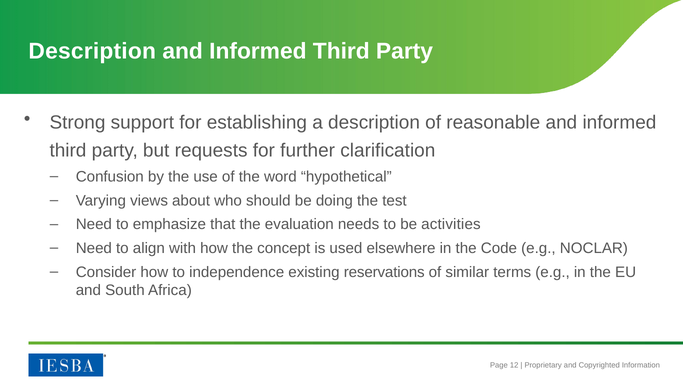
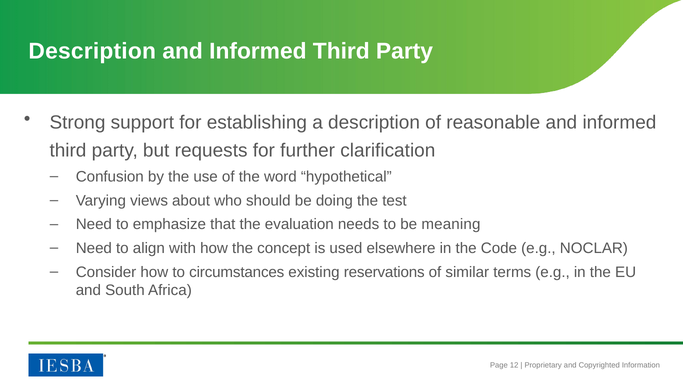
activities: activities -> meaning (451, 225)
independence: independence -> circumstances (237, 272)
